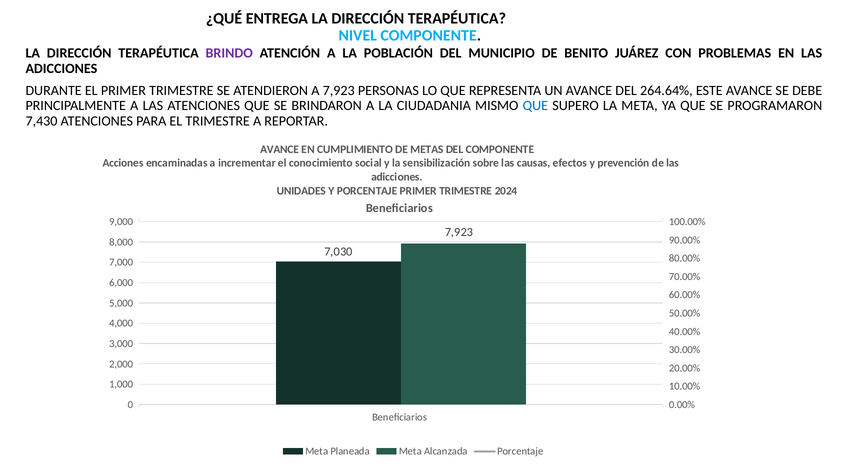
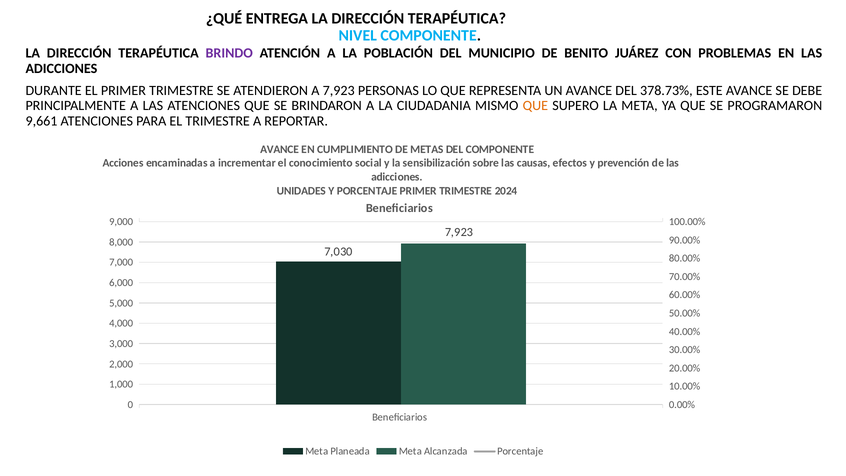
264.64%: 264.64% -> 378.73% (666, 90)
QUE colour: blue -> orange (535, 106)
7,430: 7,430 -> 9,661 (42, 121)
